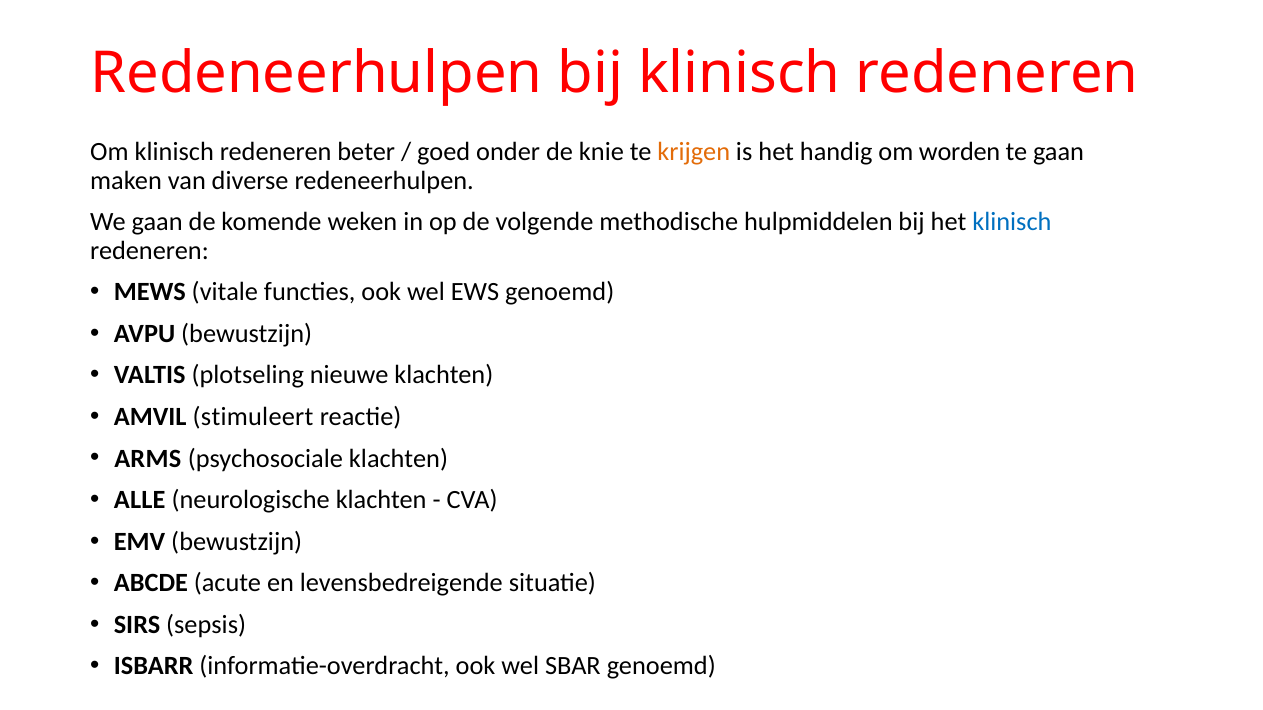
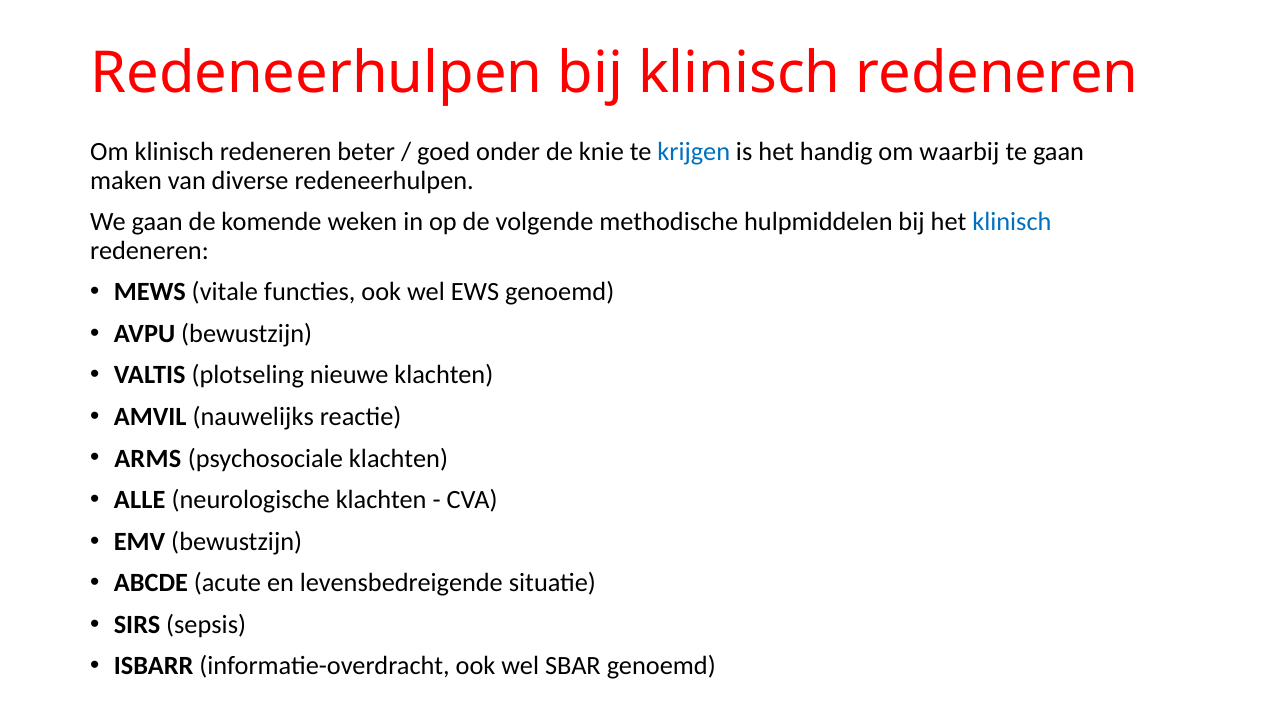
krijgen colour: orange -> blue (694, 152)
worden: worden -> waarbij (959, 152)
stimuleert: stimuleert -> nauwelijks (253, 417)
